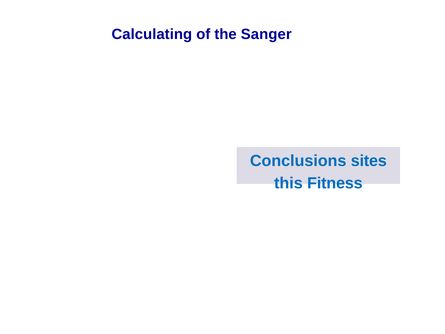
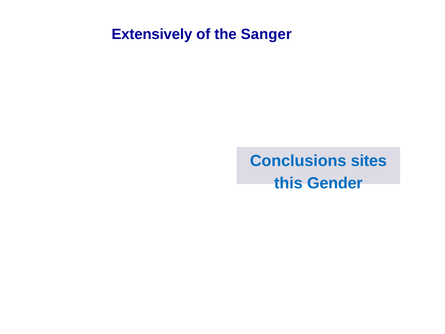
Calculating: Calculating -> Extensively (152, 34)
Fitness: Fitness -> Gender (335, 183)
